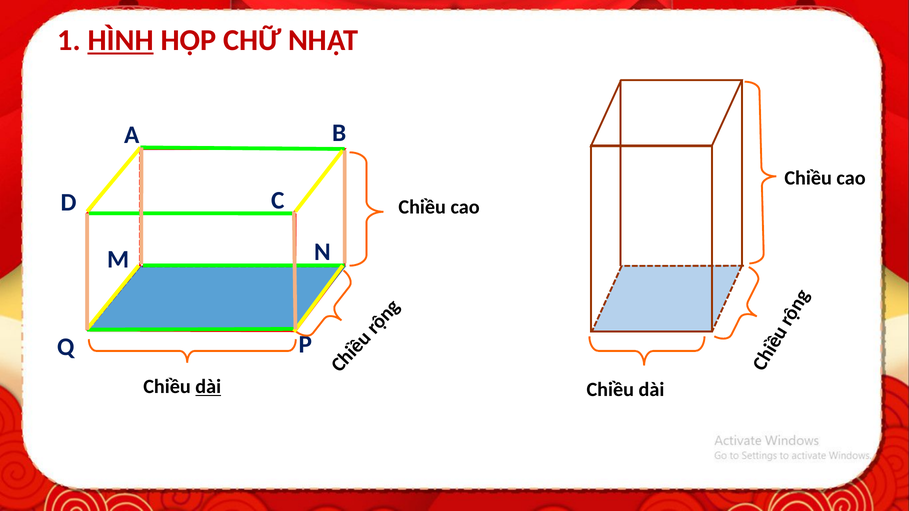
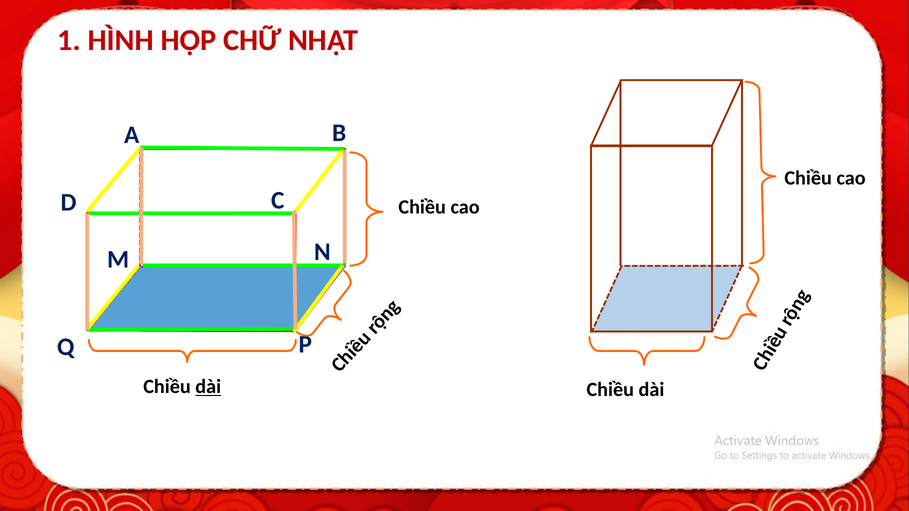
HÌNH underline: present -> none (121, 40)
